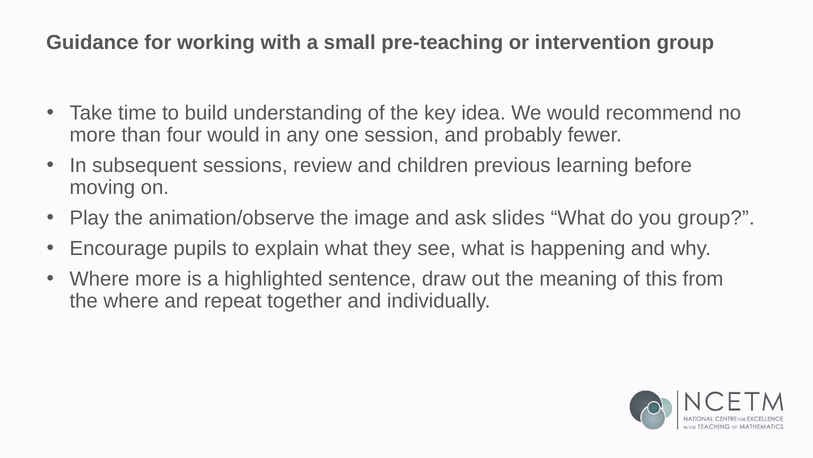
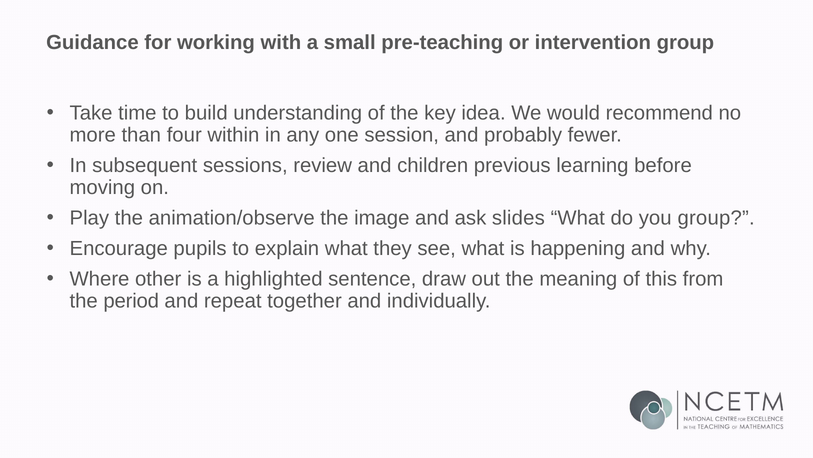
four would: would -> within (233, 135)
Where more: more -> other (158, 278)
the where: where -> period (131, 300)
